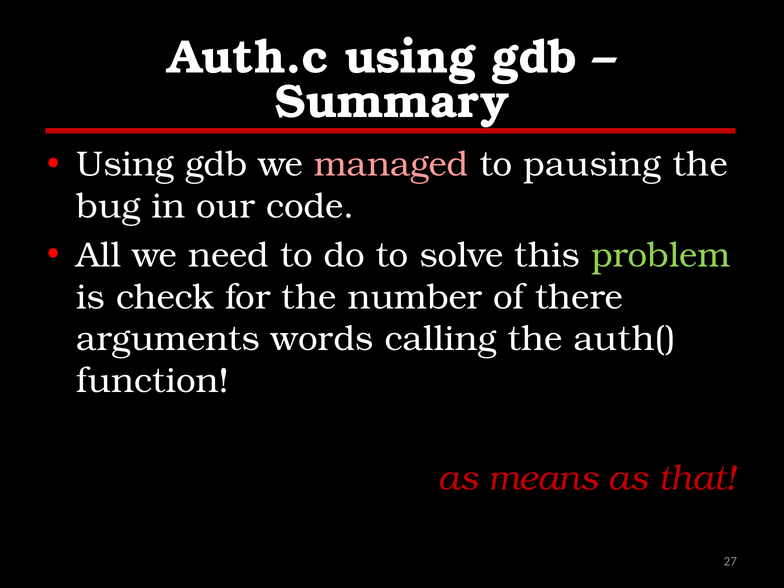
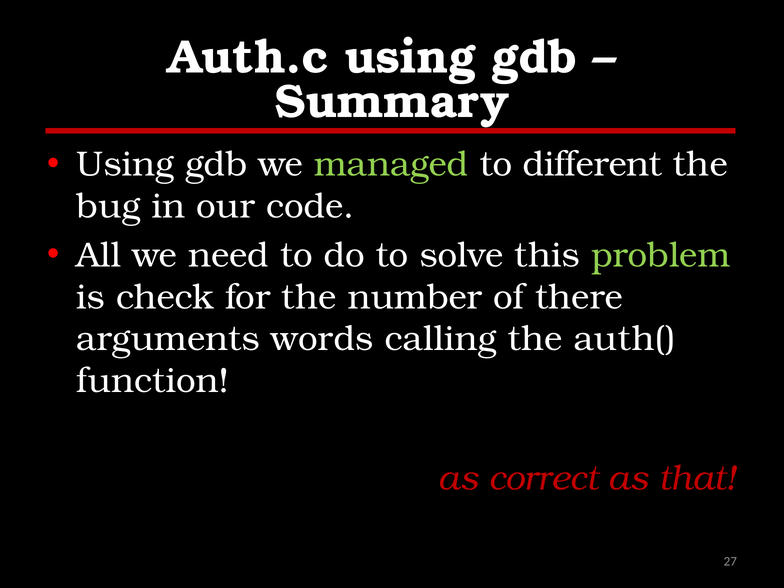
managed colour: pink -> light green (391, 164)
pausing: pausing -> different (592, 164)
means: means -> correct (543, 478)
